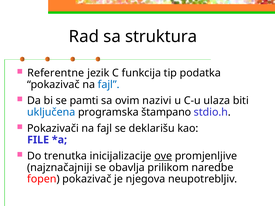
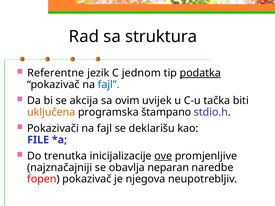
funkcija: funkcija -> jednom (141, 73)
podatka underline: none -> present (200, 73)
pamti: pamti -> akcija (84, 101)
nazivi: nazivi -> uvijek (157, 101)
ulaza: ulaza -> tačka (217, 101)
uključena colour: blue -> orange (51, 112)
prilikom: prilikom -> neparan (168, 168)
